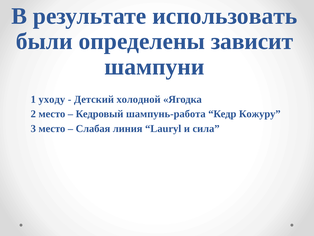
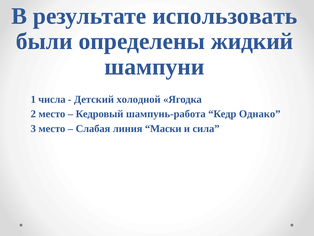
зависит: зависит -> жидкий (252, 41)
уходу: уходу -> числа (52, 99)
Кожуру: Кожуру -> Однако (260, 114)
Lauryl: Lauryl -> Маски (163, 128)
